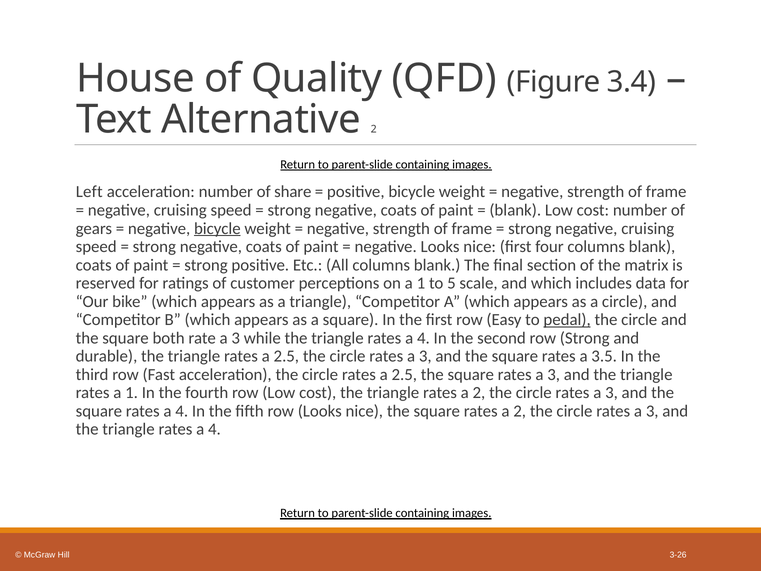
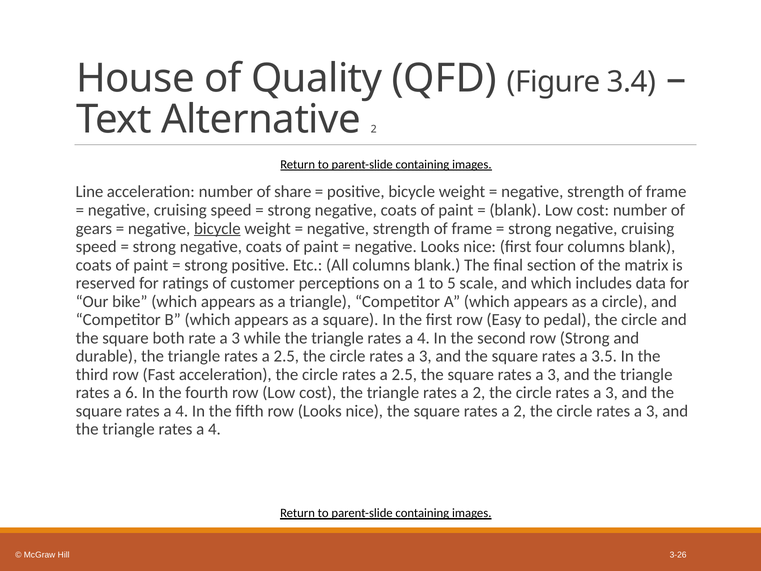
Left: Left -> Line (89, 192)
pedal underline: present -> none (567, 320)
rates a 1: 1 -> 6 (132, 393)
